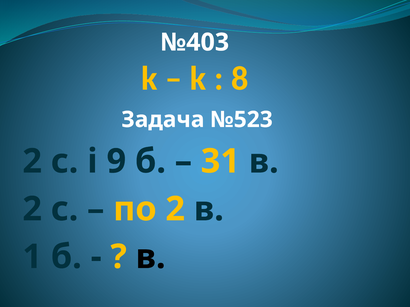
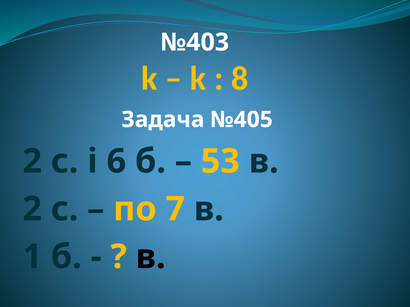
№523: №523 -> №405 (242, 120)
9: 9 -> 6 (116, 162)
31: 31 -> 53 (220, 162)
по 2: 2 -> 7 (175, 209)
